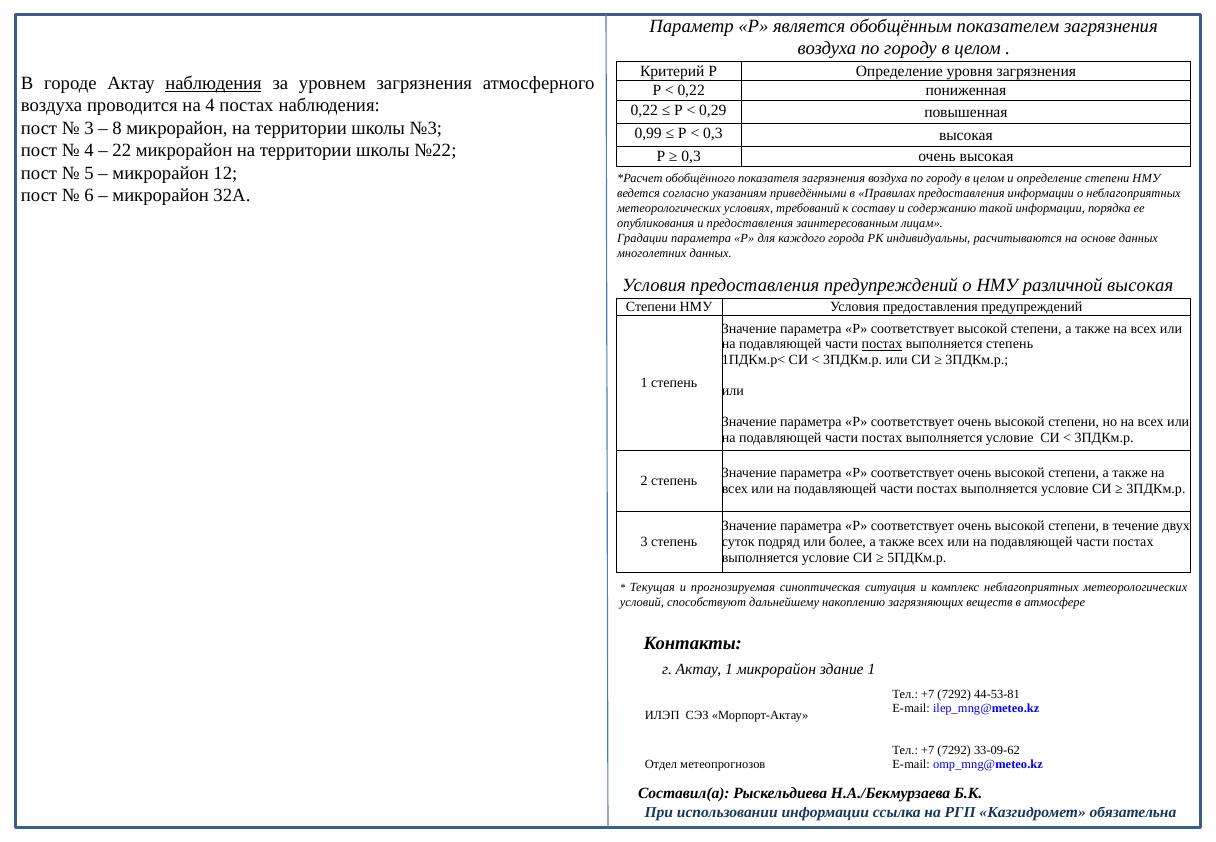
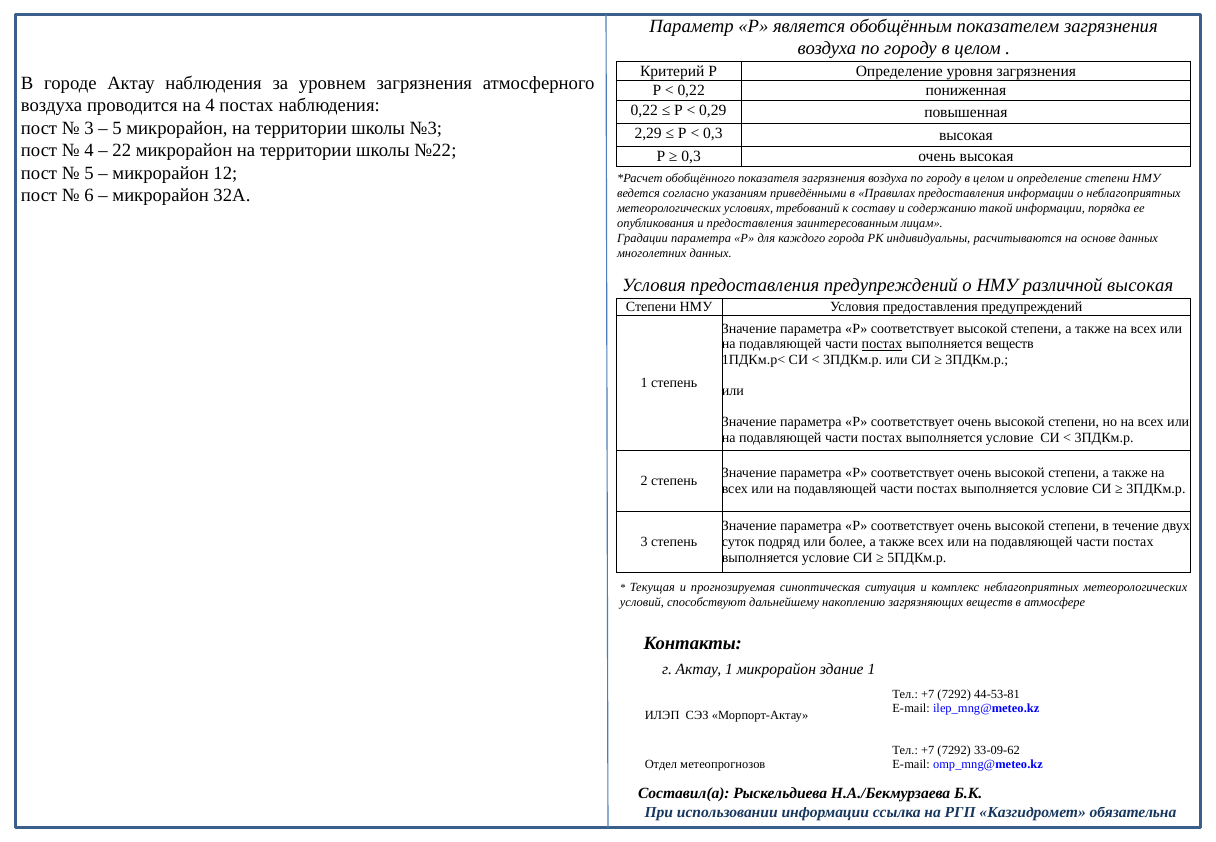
наблюдения underline: present -> none (214, 83)
8: 8 -> 5 (117, 128)
0,99: 0,99 -> 2,29 (648, 133)
выполняется степень: степень -> веществ (1010, 344)
